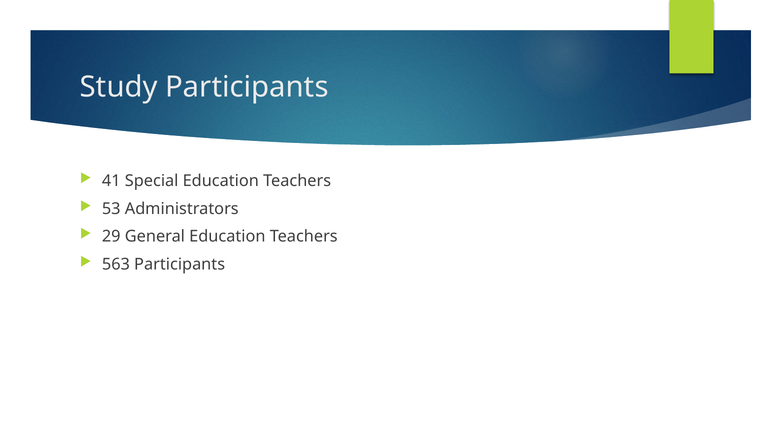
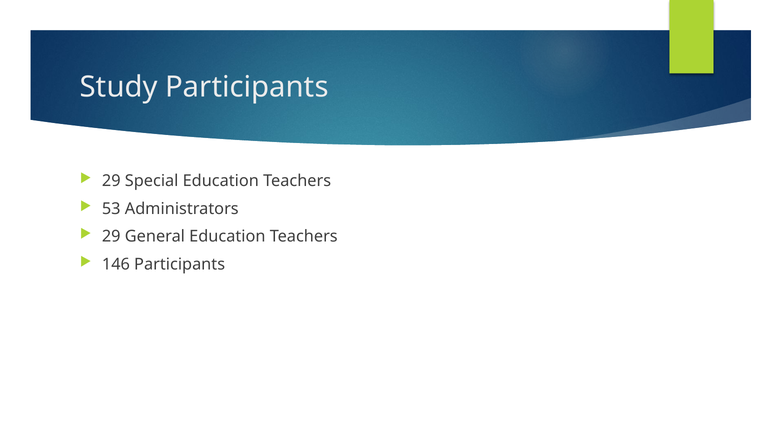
41: 41 -> 29 (111, 181)
563: 563 -> 146 (116, 264)
